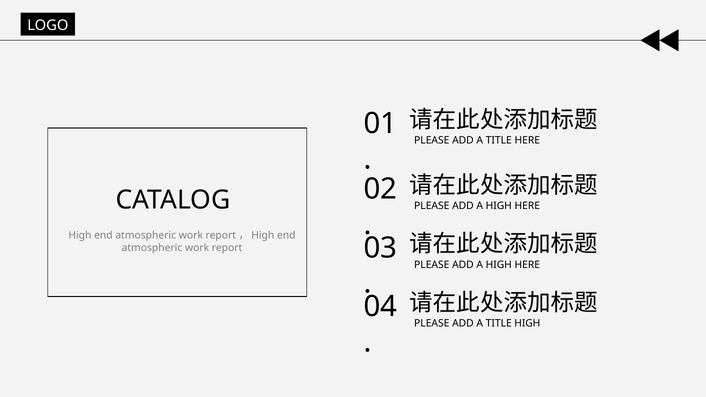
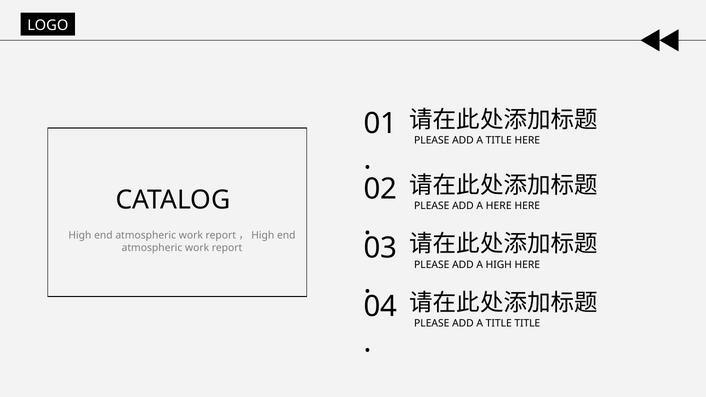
HIGH: HIGH -> HERE (499, 206)
TITLE HIGH: HIGH -> TITLE (527, 323)
